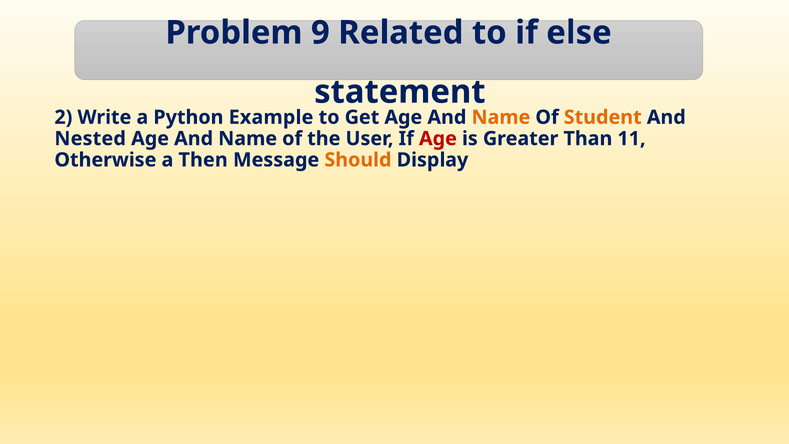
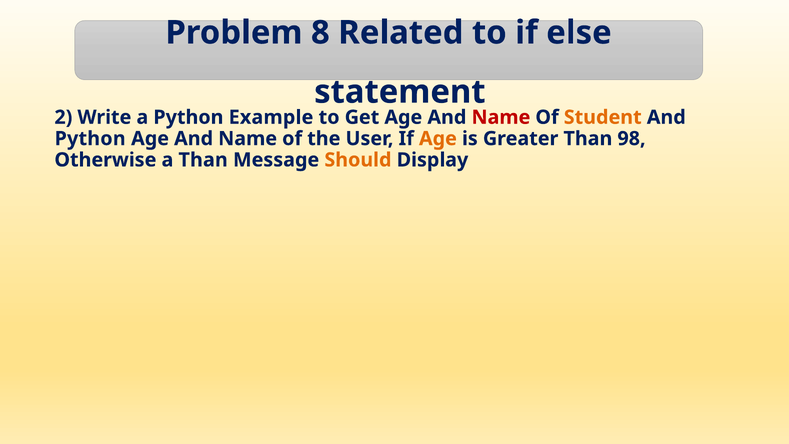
9: 9 -> 8 (320, 33)
Name colour: orange -> red (501, 117)
Nested: Nested -> Python (90, 139)
Age colour: red -> orange (438, 139)
11: 11 -> 98 (632, 139)
a Then: Then -> Than (203, 160)
